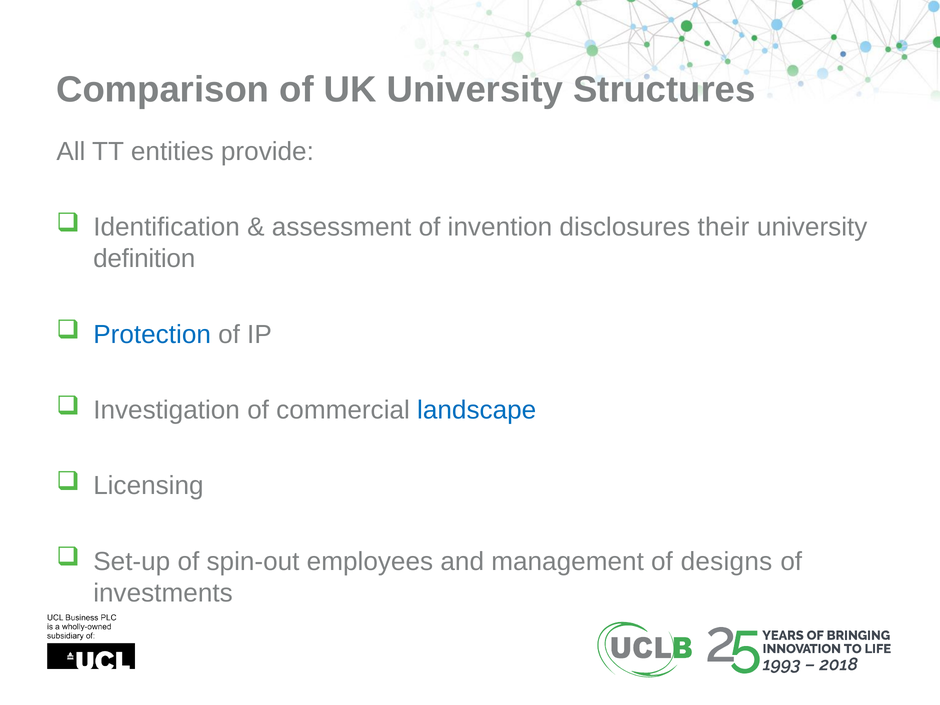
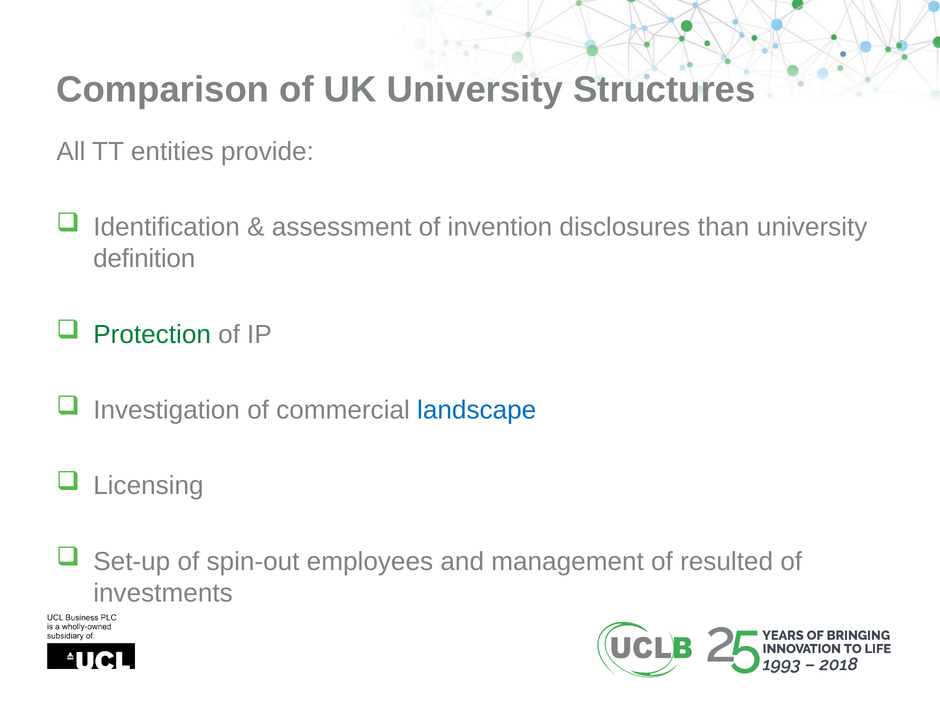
their: their -> than (723, 227)
Protection colour: blue -> green (152, 334)
designs: designs -> resulted (727, 562)
